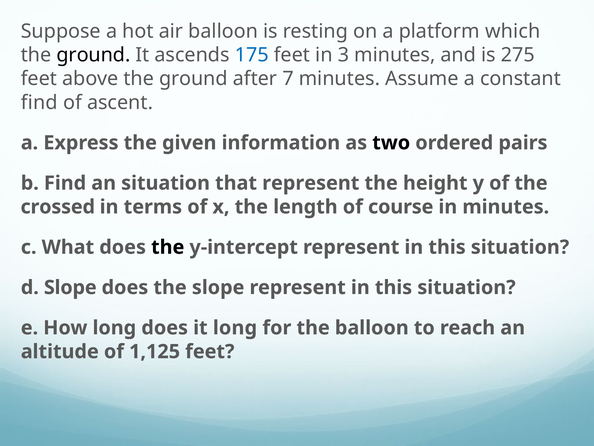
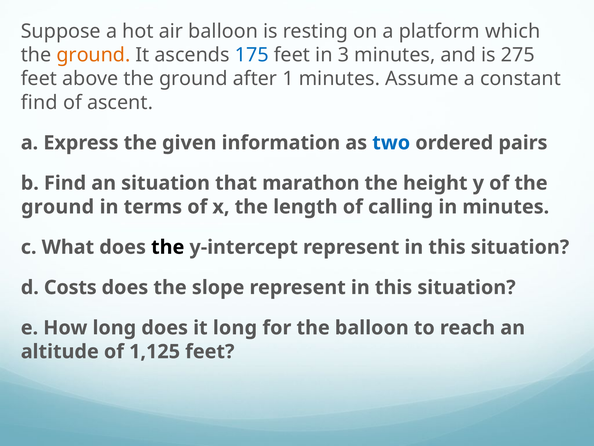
ground colour: black -> orange (93, 55)
7: 7 -> 1 (288, 79)
two colour: black -> blue (391, 143)
that represent: represent -> marathon (311, 183)
crossed: crossed -> ground (58, 207)
course: course -> calling (401, 207)
d Slope: Slope -> Costs (70, 287)
